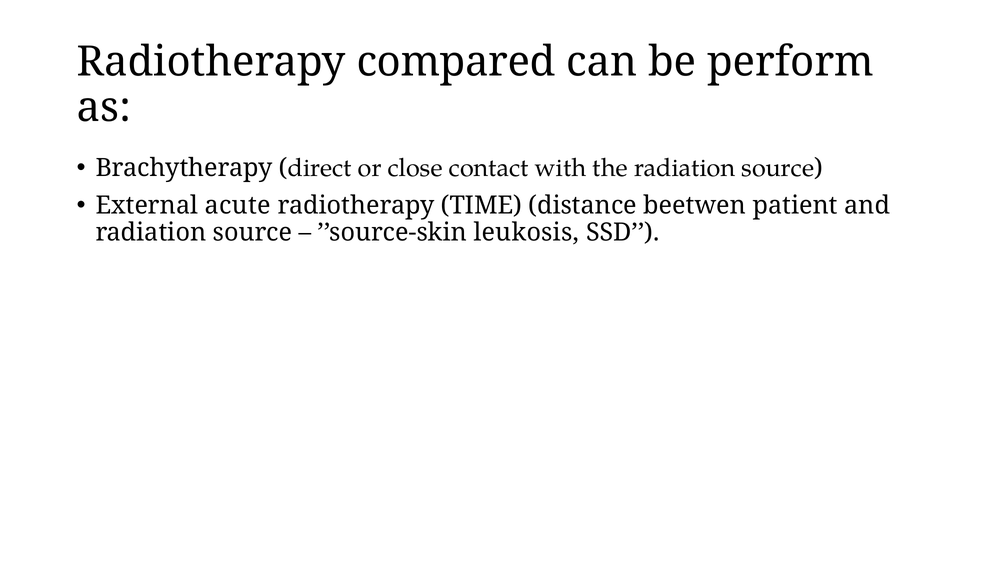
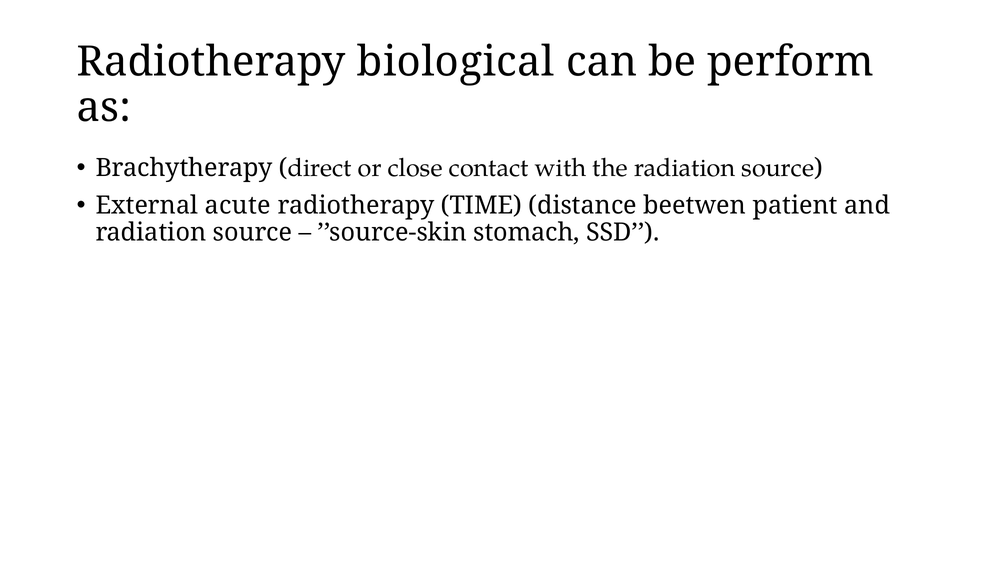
compared: compared -> biological (456, 62)
leukosis: leukosis -> stomach (527, 233)
